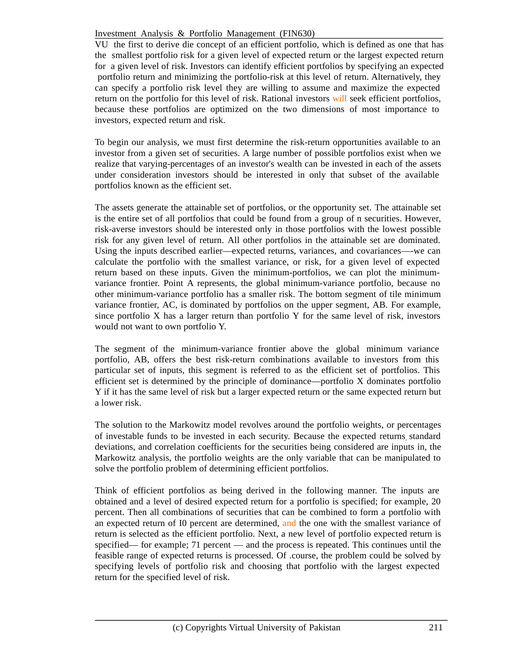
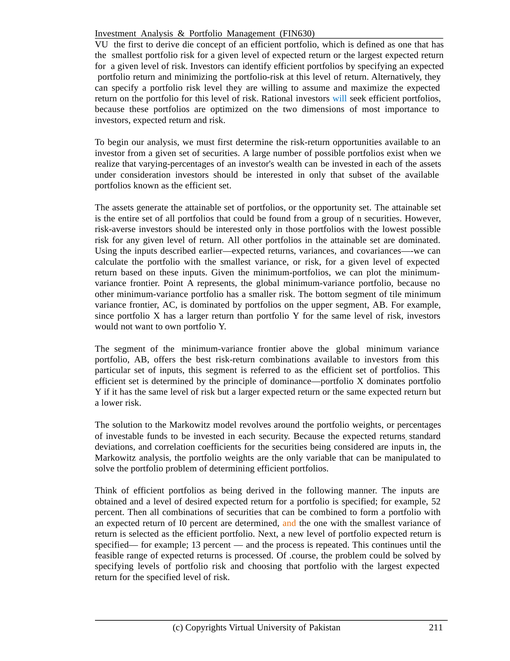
will colour: orange -> blue (340, 98)
20: 20 -> 52 (436, 501)
71: 71 -> 13 (196, 544)
